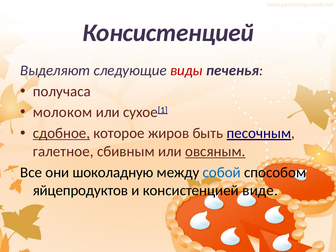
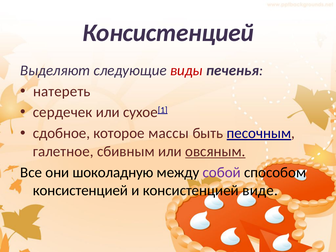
получаса: получаса -> натереть (62, 91)
молоком: молоком -> сердечек (63, 112)
сдобное underline: present -> none (61, 133)
жиров: жиров -> массы (169, 133)
собой colour: blue -> purple (222, 172)
яйцепродуктов: яйцепродуктов -> консистенцией (80, 190)
